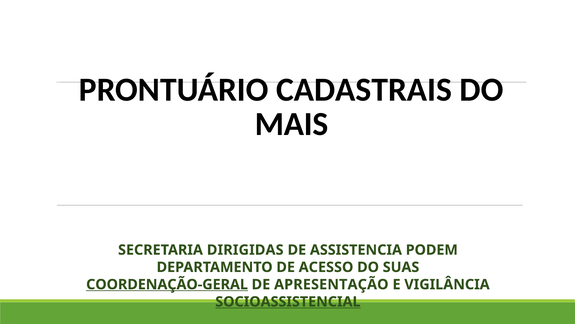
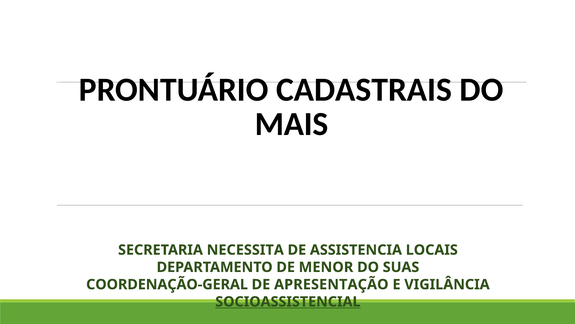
DIRIGIDAS: DIRIGIDAS -> NECESSITA (245, 250)
PODEM: PODEM -> LOCAIS (432, 250)
ACESSO: ACESSO -> MENOR (326, 267)
COORDENAÇÃO-GERAL underline: present -> none (167, 284)
